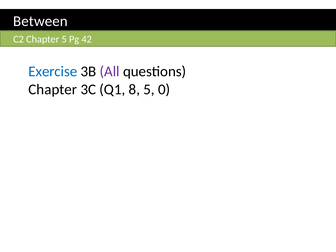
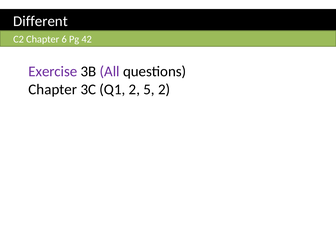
Between: Between -> Different (41, 21)
Chapter 5: 5 -> 6 (64, 39)
Exercise colour: blue -> purple (53, 71)
Q1 8: 8 -> 2 (134, 89)
5 0: 0 -> 2 (164, 89)
